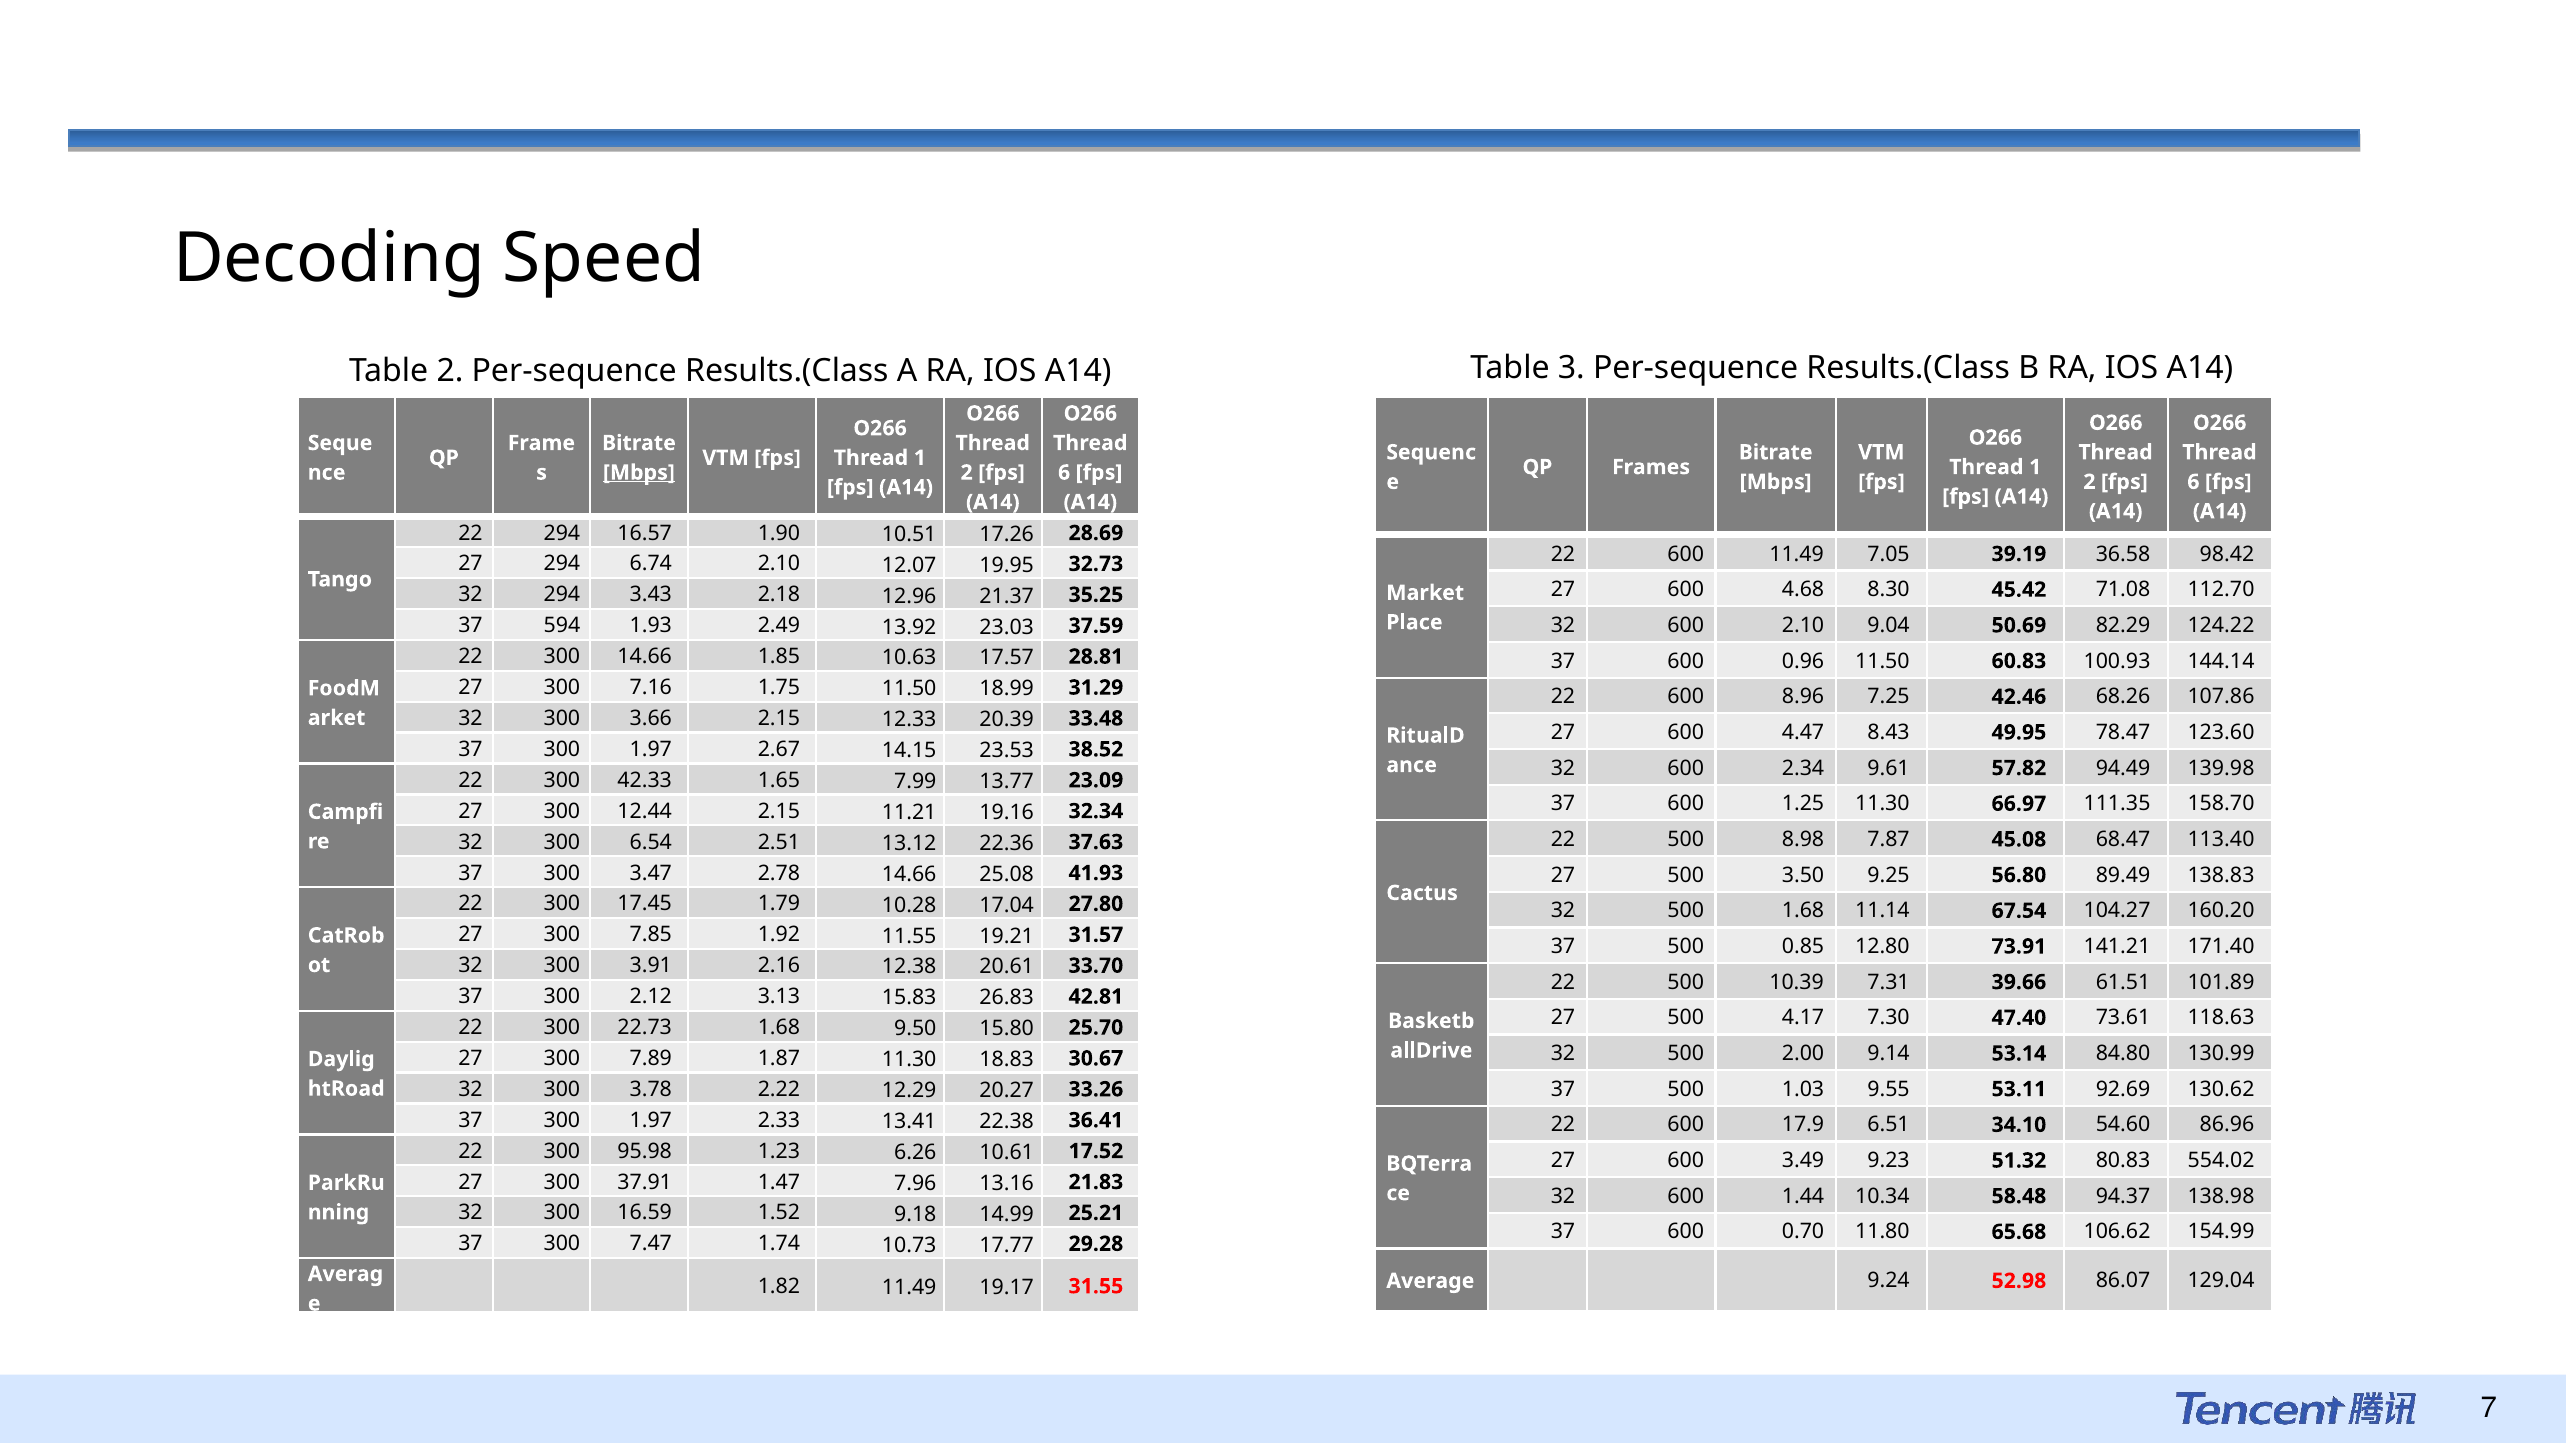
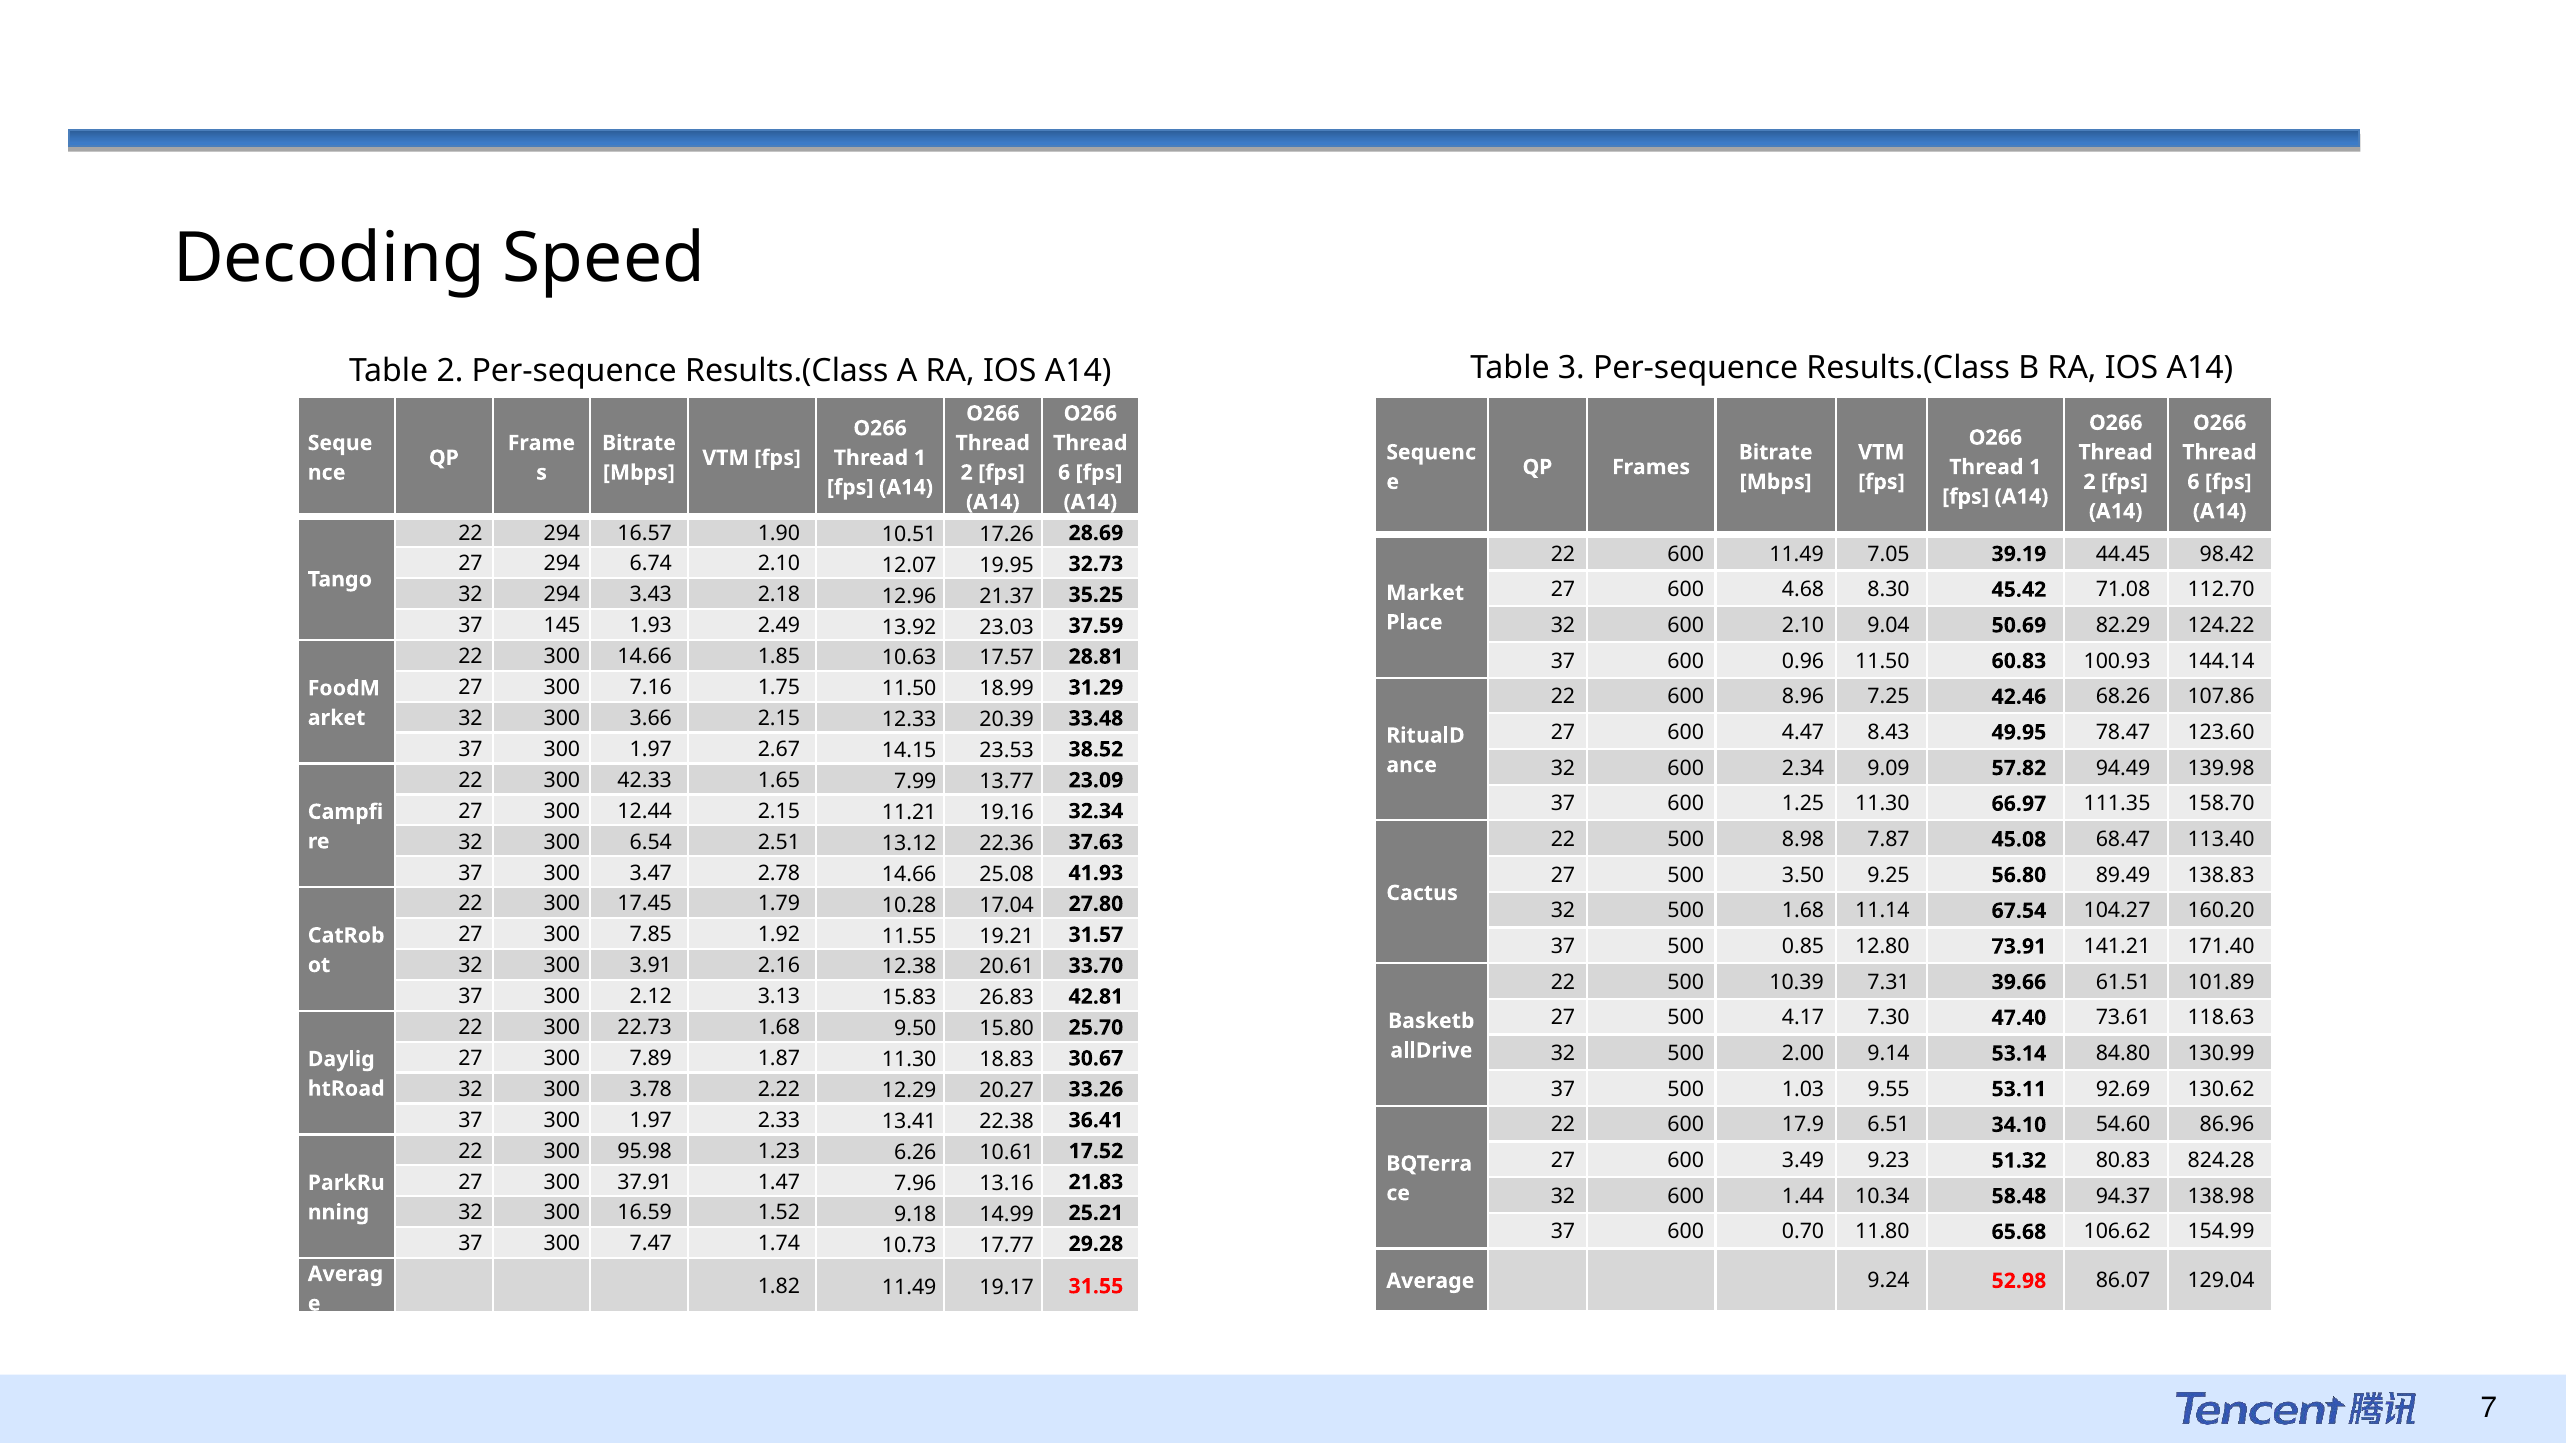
Mbps underline: present -> none (639, 473)
36.58: 36.58 -> 44.45 (2123, 554)
594: 594 -> 145 (562, 626)
9.61: 9.61 -> 9.09 (1889, 768)
554.02: 554.02 -> 824.28 (2221, 1161)
